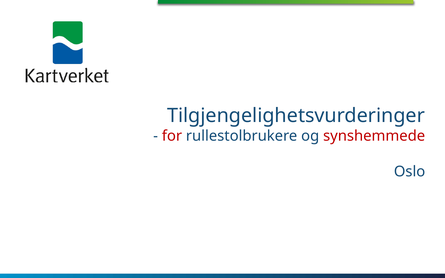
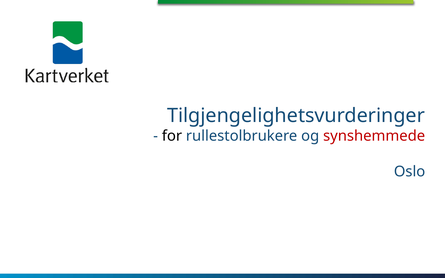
for colour: red -> black (172, 136)
